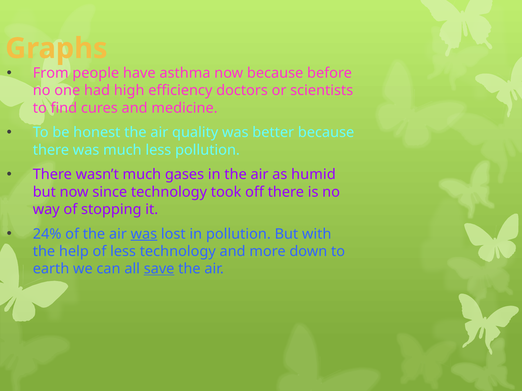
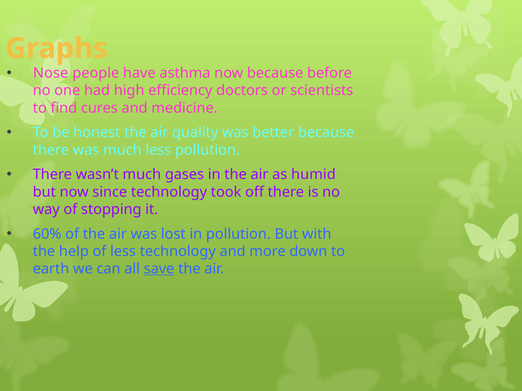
From: From -> Nose (51, 73)
24%: 24% -> 60% (47, 234)
was underline: present -> none (144, 234)
